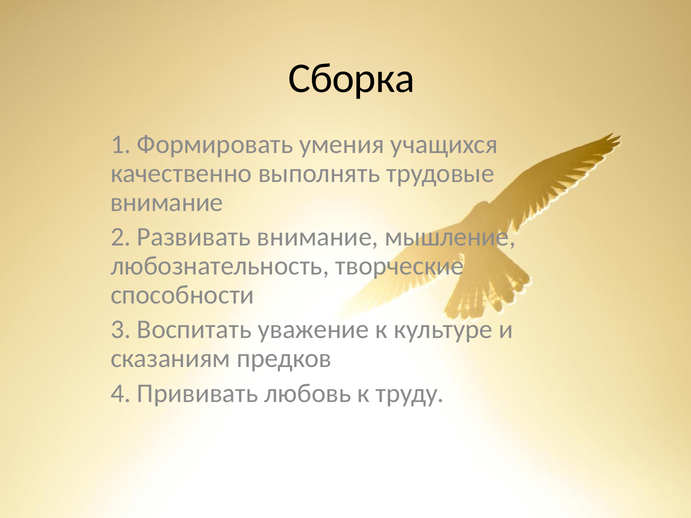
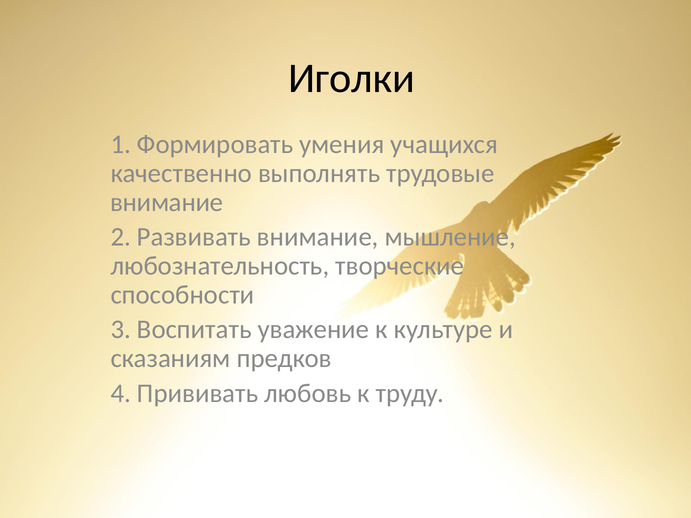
Сборка: Сборка -> Иголки (351, 78)
